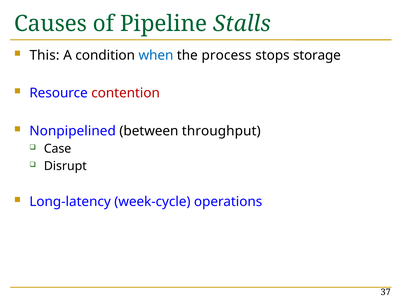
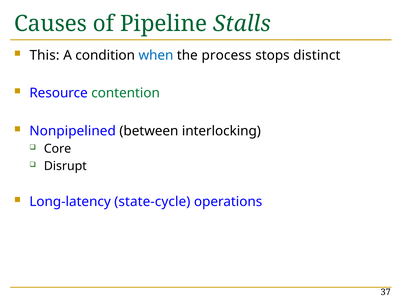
storage: storage -> distinct (317, 55)
contention colour: red -> green (126, 93)
throughput: throughput -> interlocking (221, 131)
Case: Case -> Core (58, 149)
week-cycle: week-cycle -> state-cycle (152, 202)
